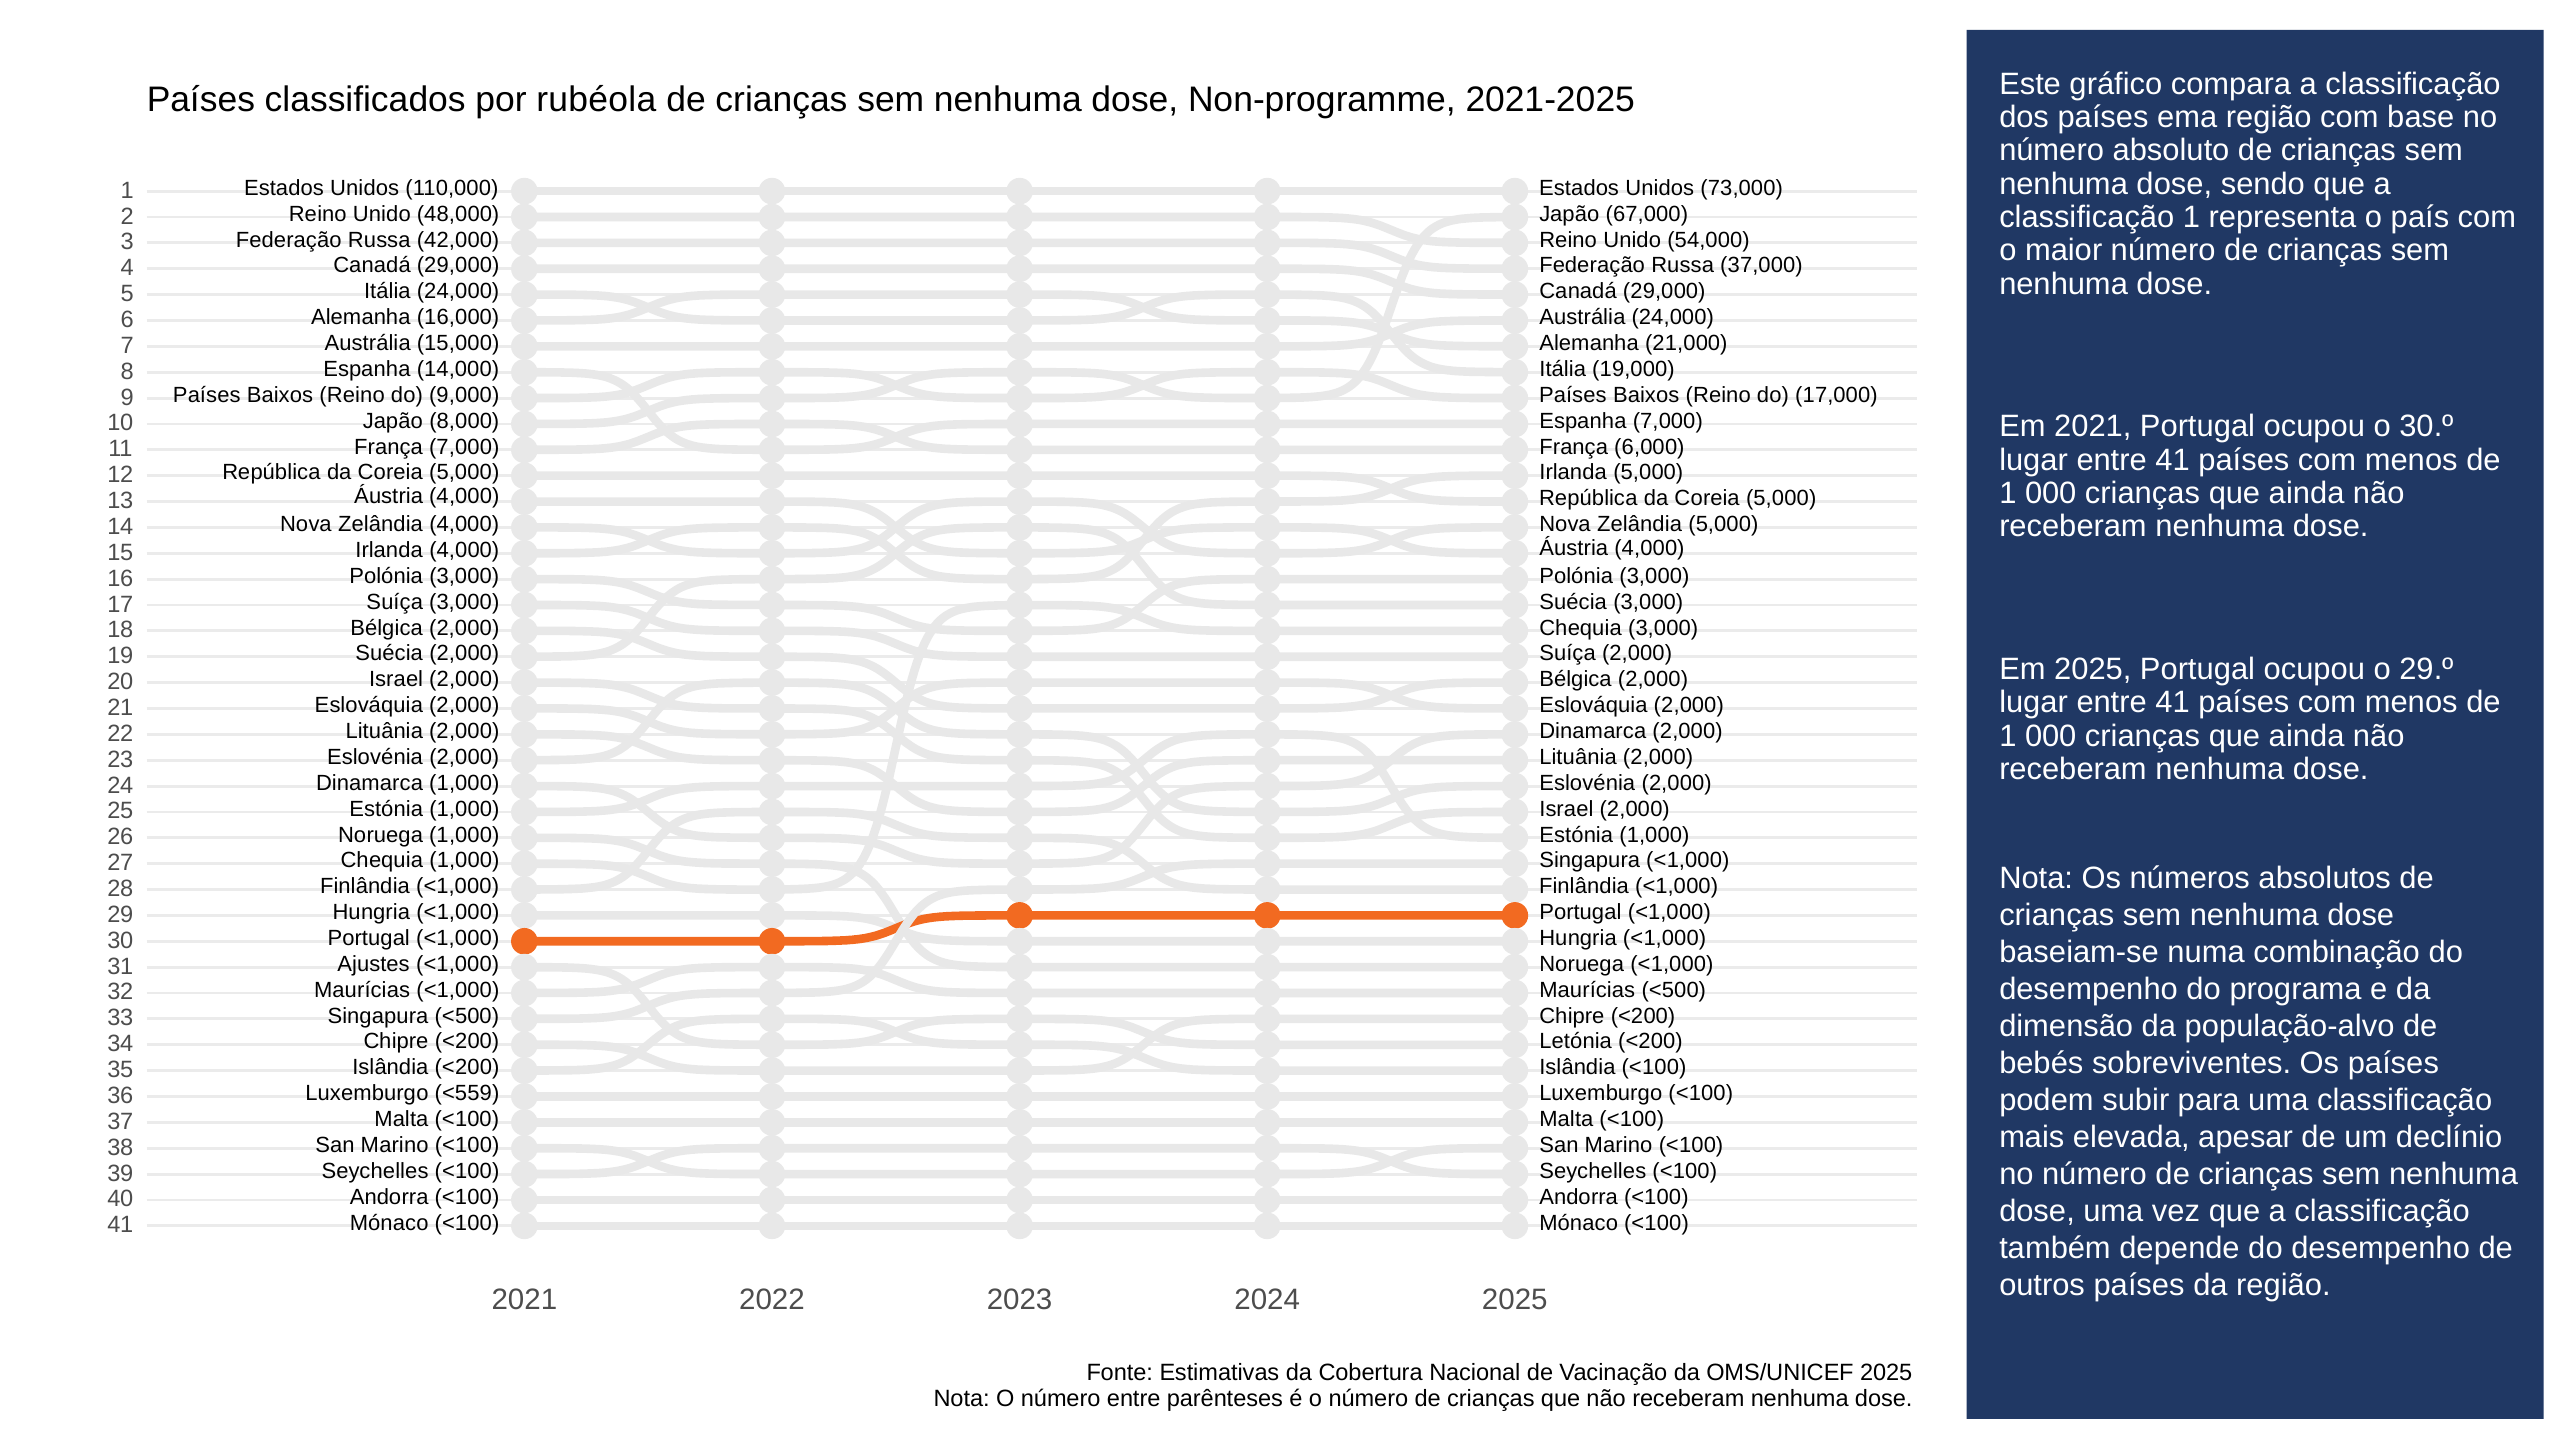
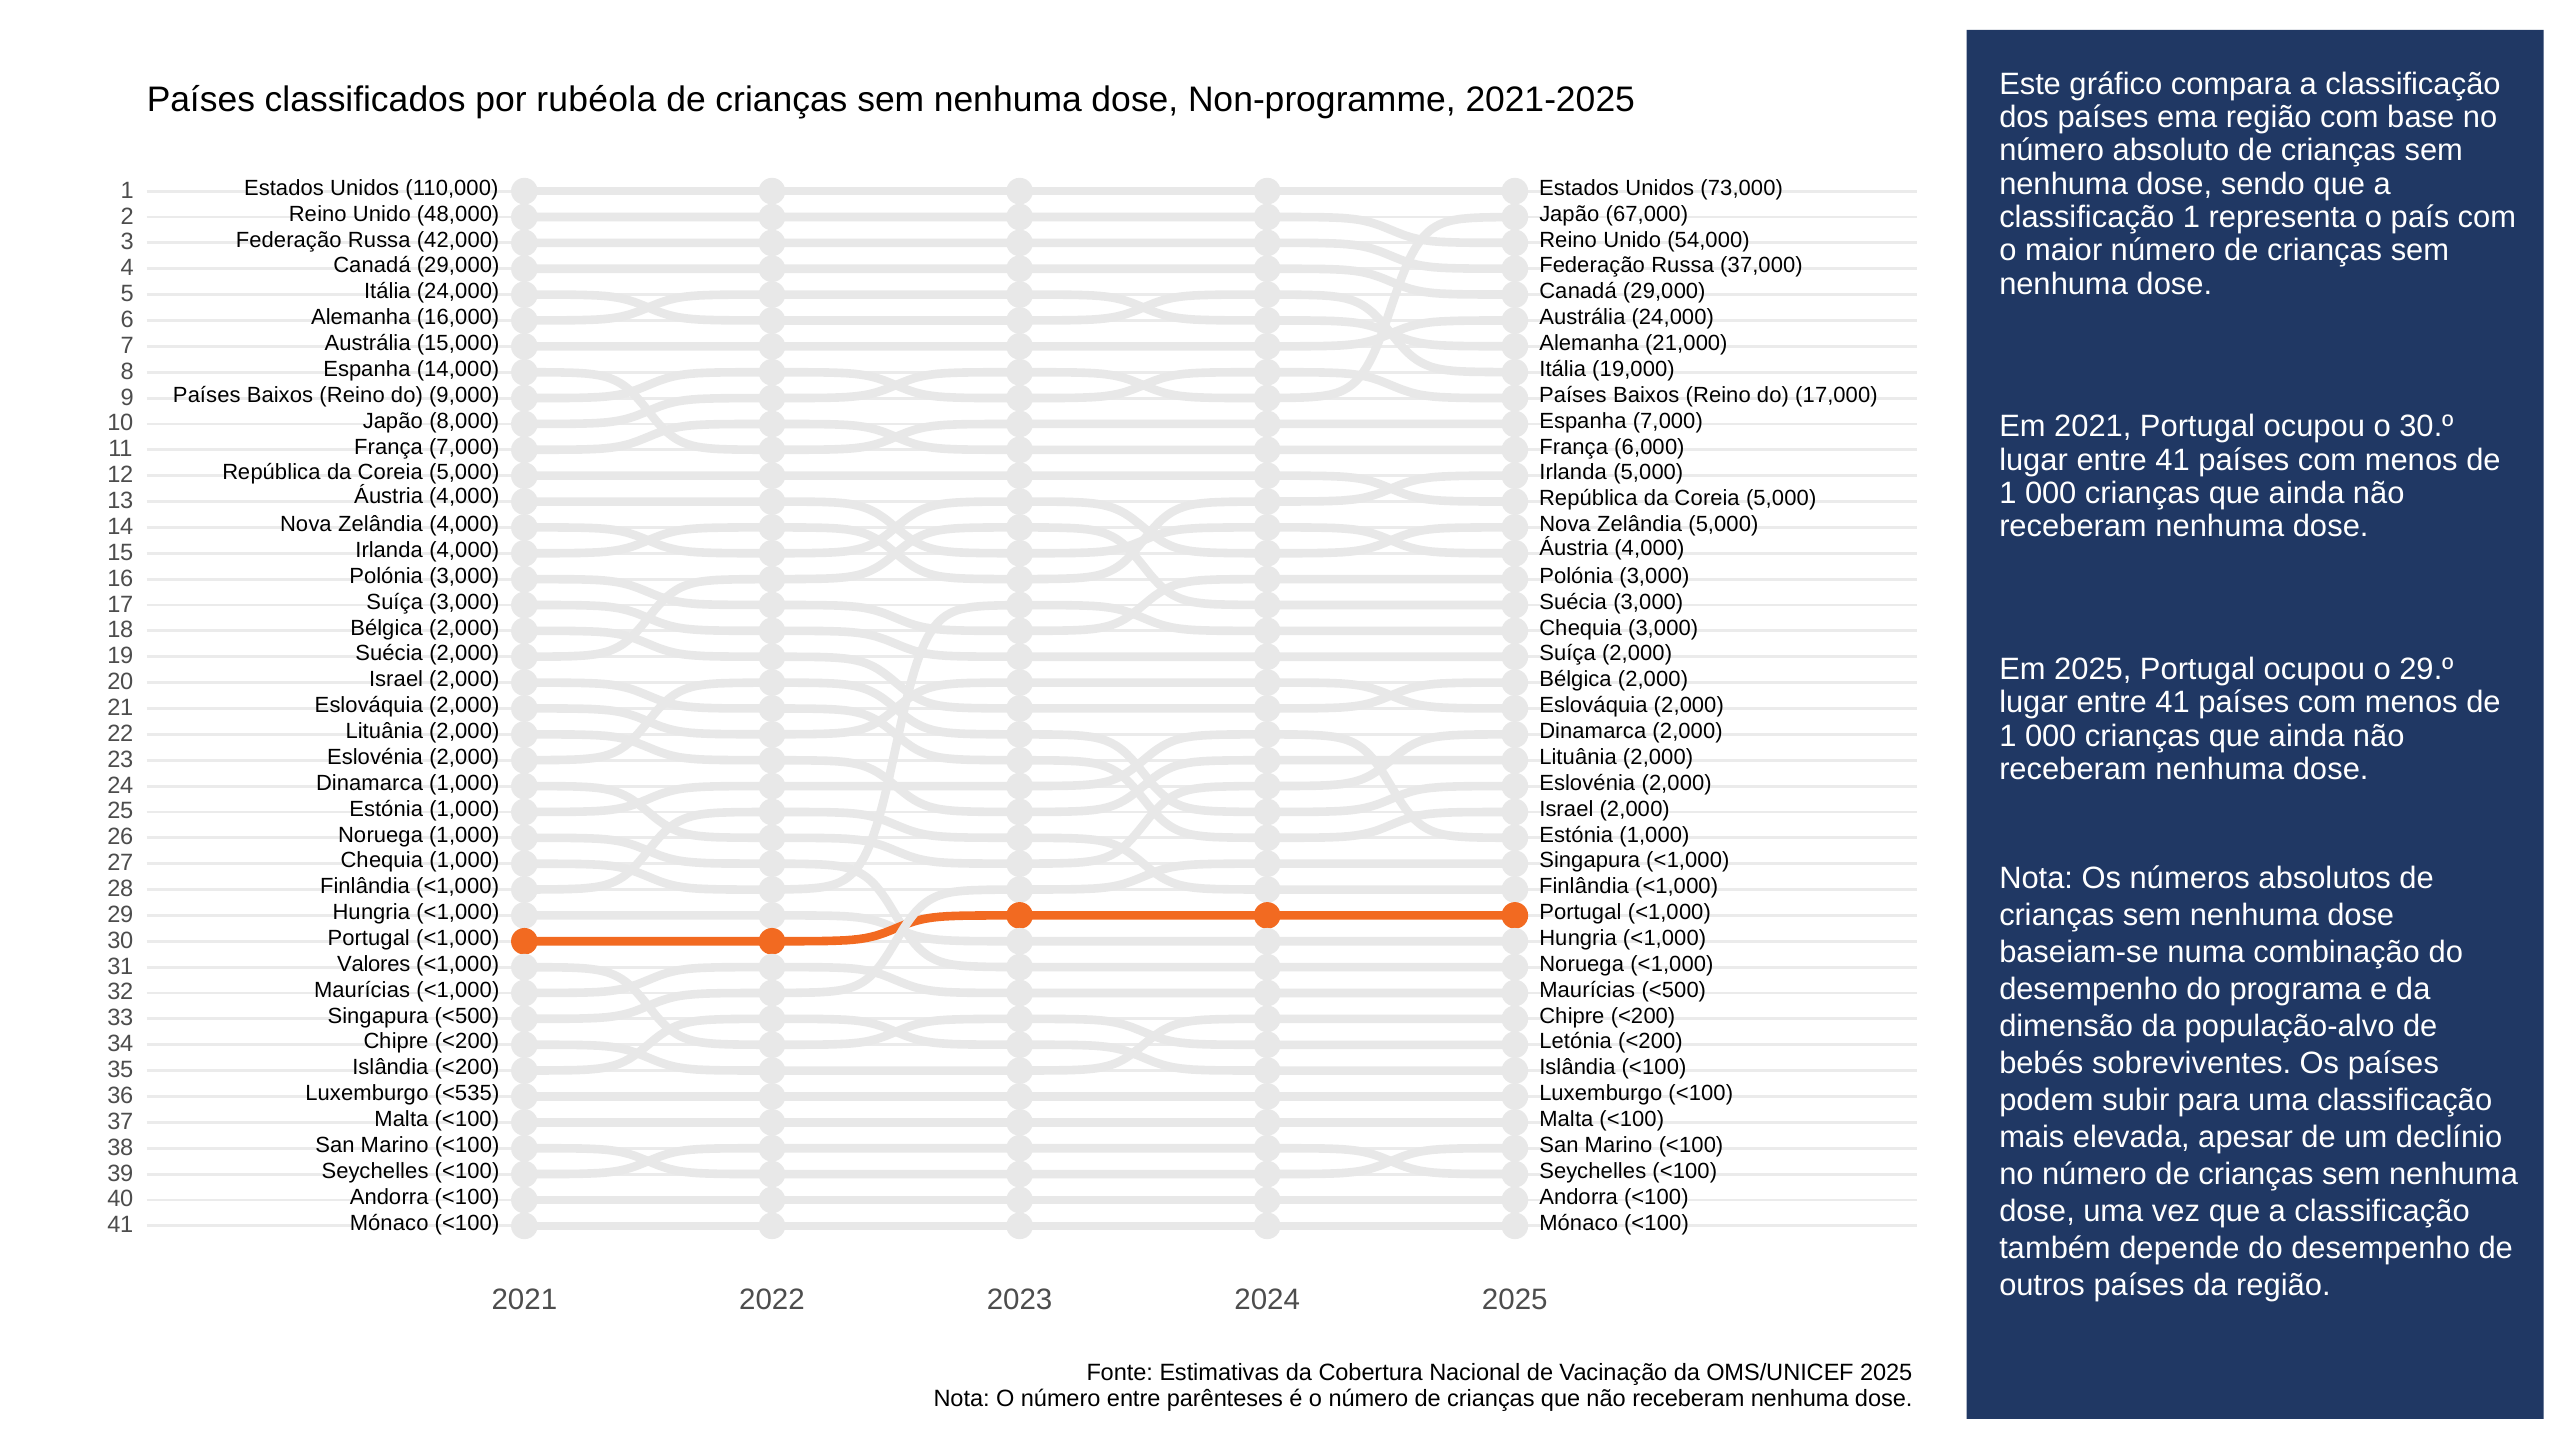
Ajustes: Ajustes -> Valores (374, 964)
<559: <559 -> <535 (467, 1094)
